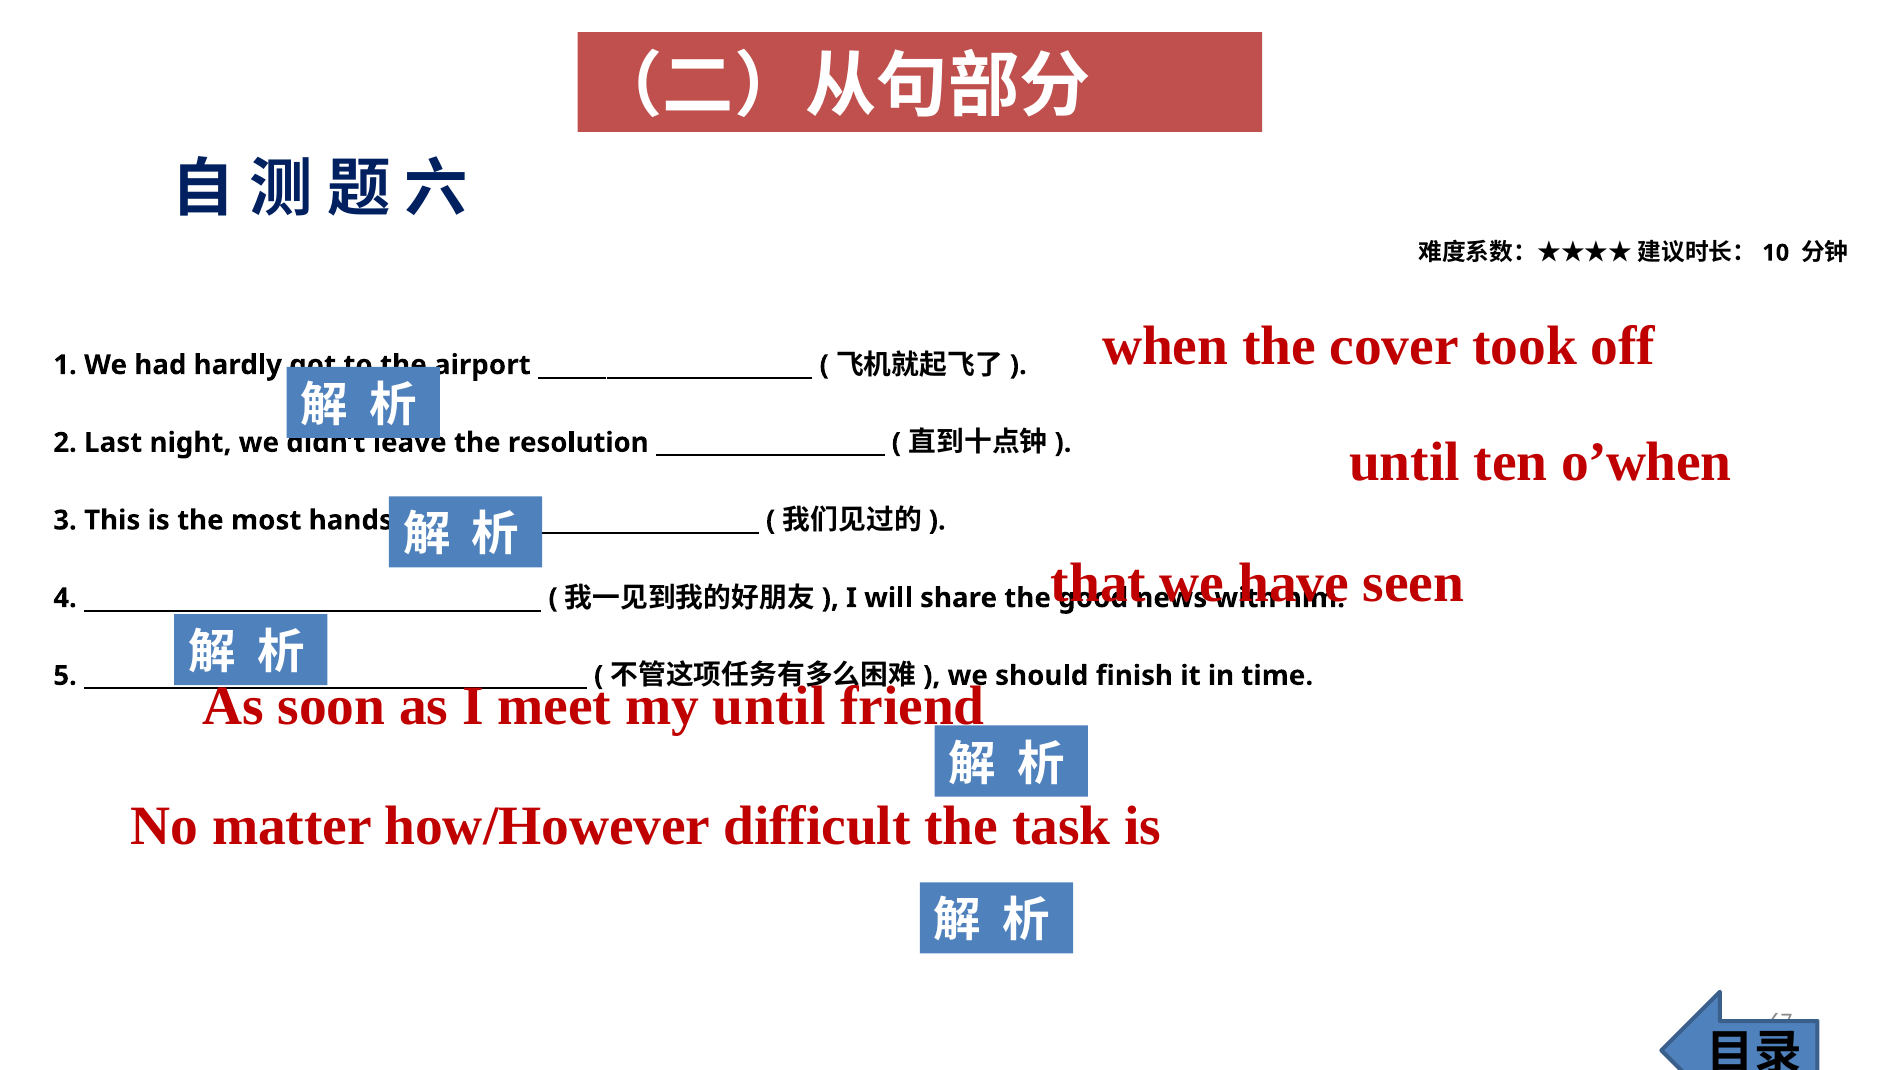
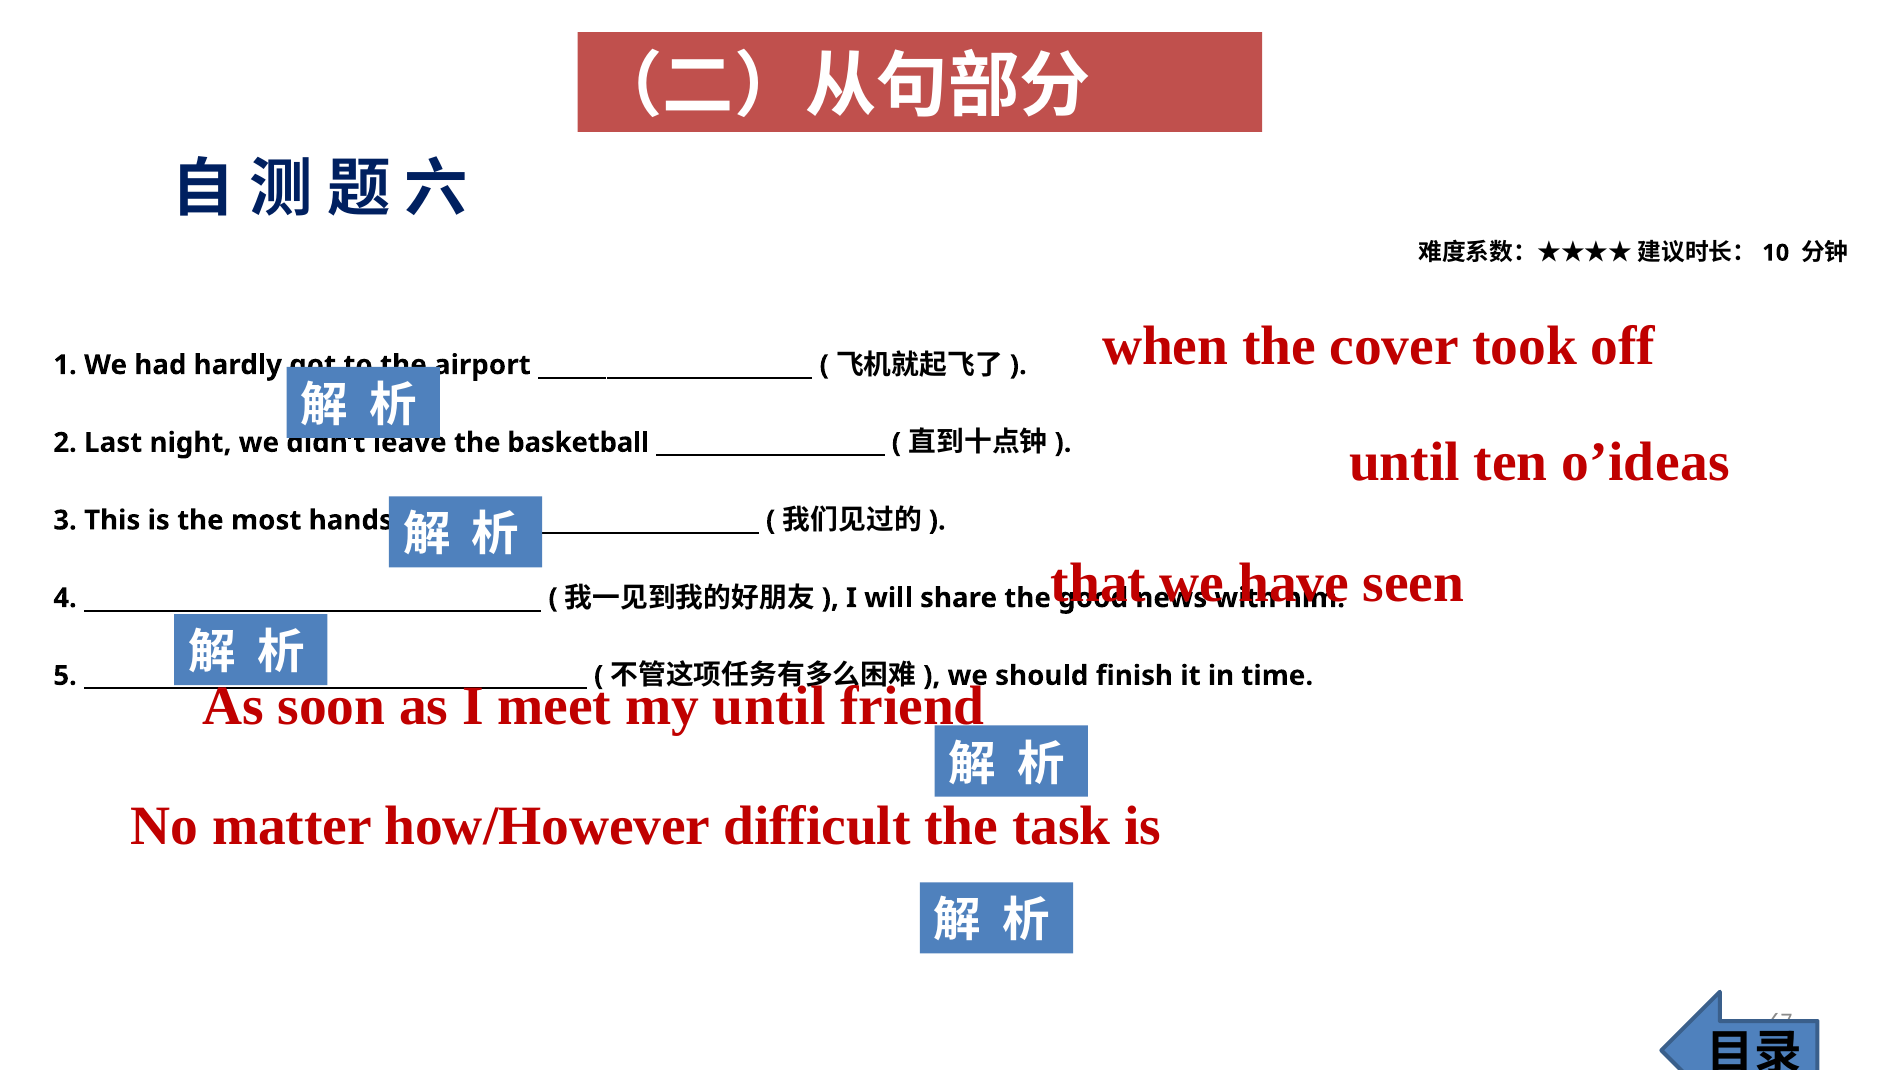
o’when: o’when -> o’ideas (1646, 462)
resolution: resolution -> basketball (578, 443)
